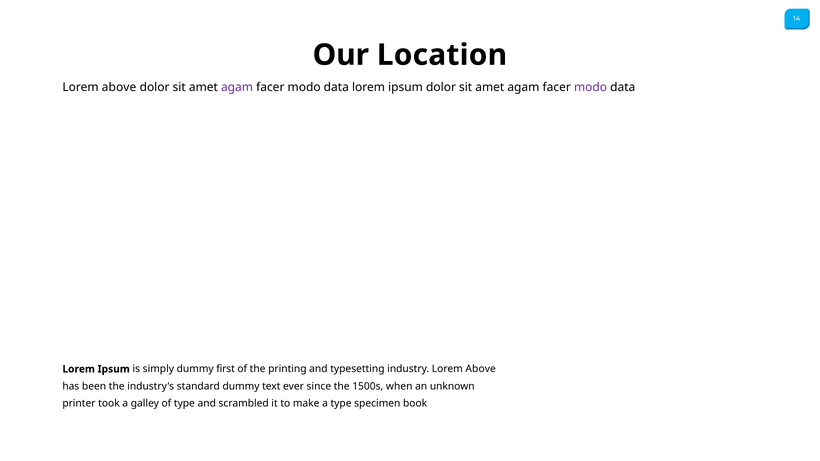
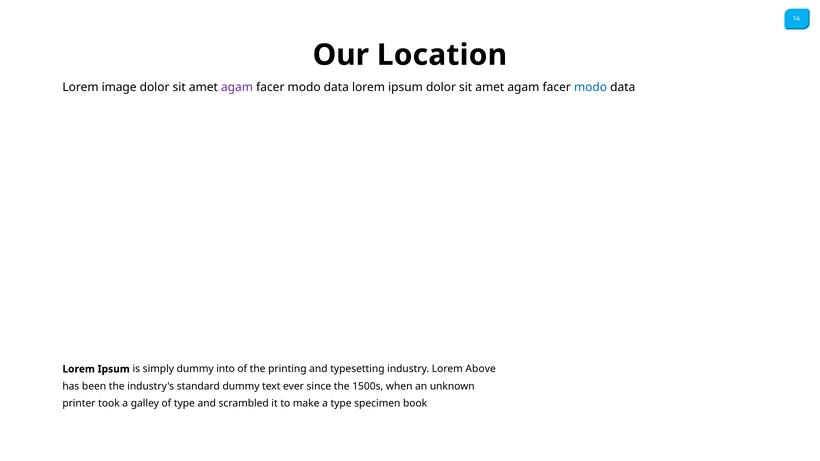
above: above -> image (119, 87)
modo colour: purple -> blue (591, 87)
first: first -> into (226, 369)
